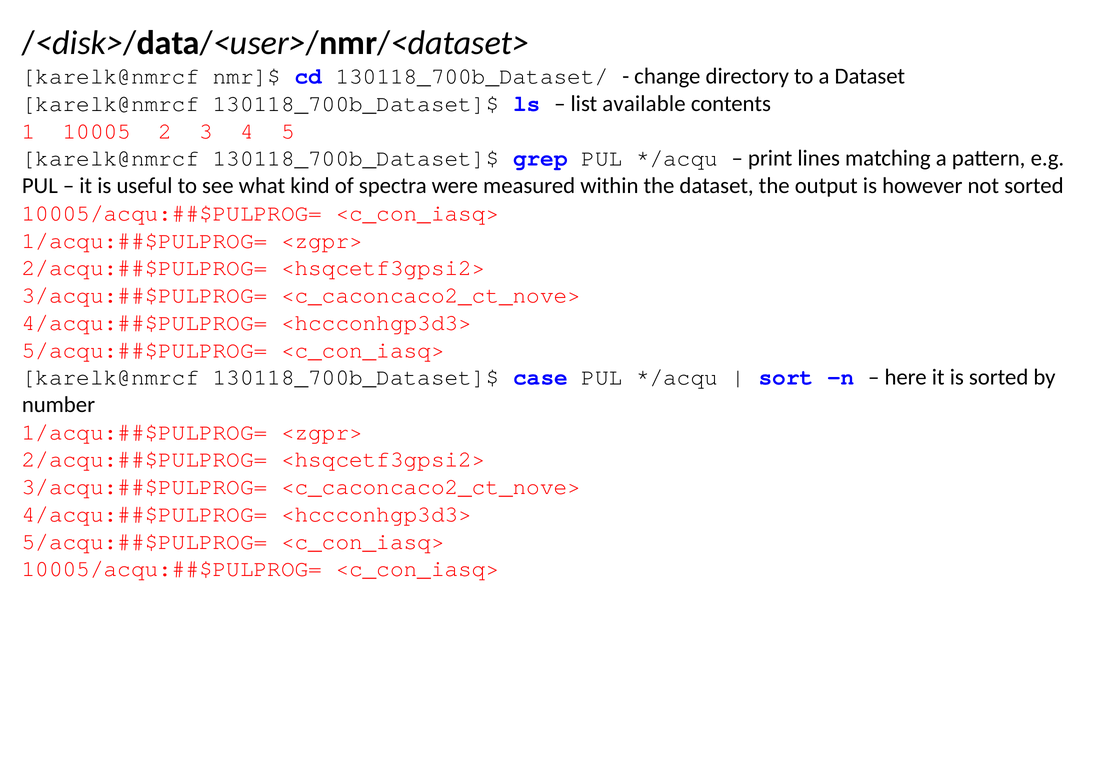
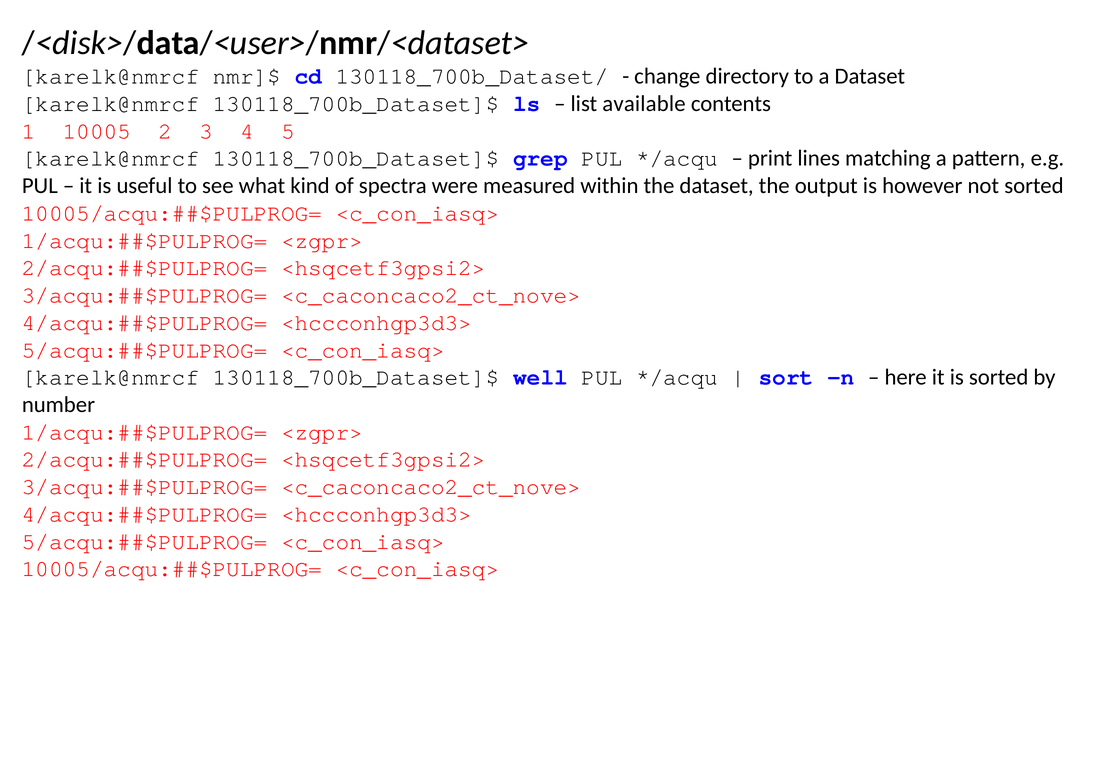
case: case -> well (541, 377)
